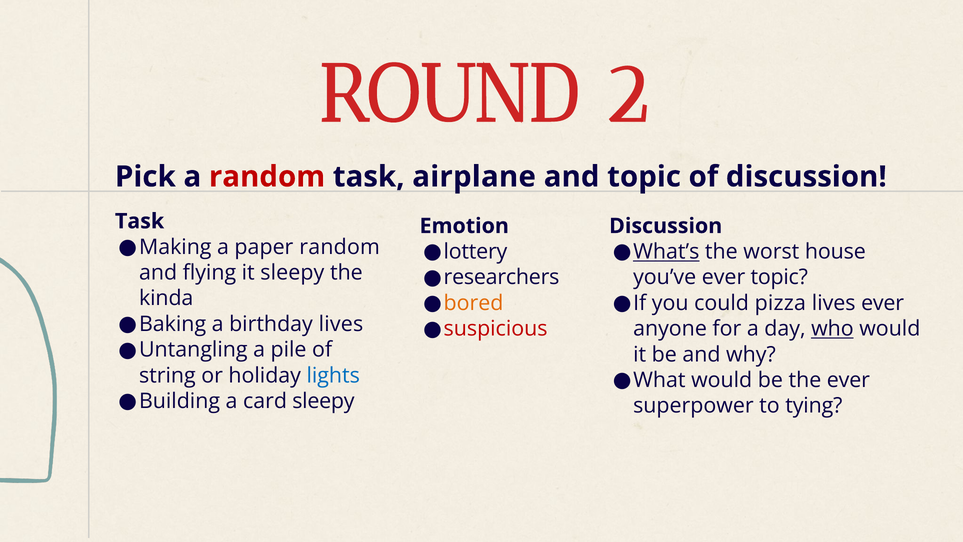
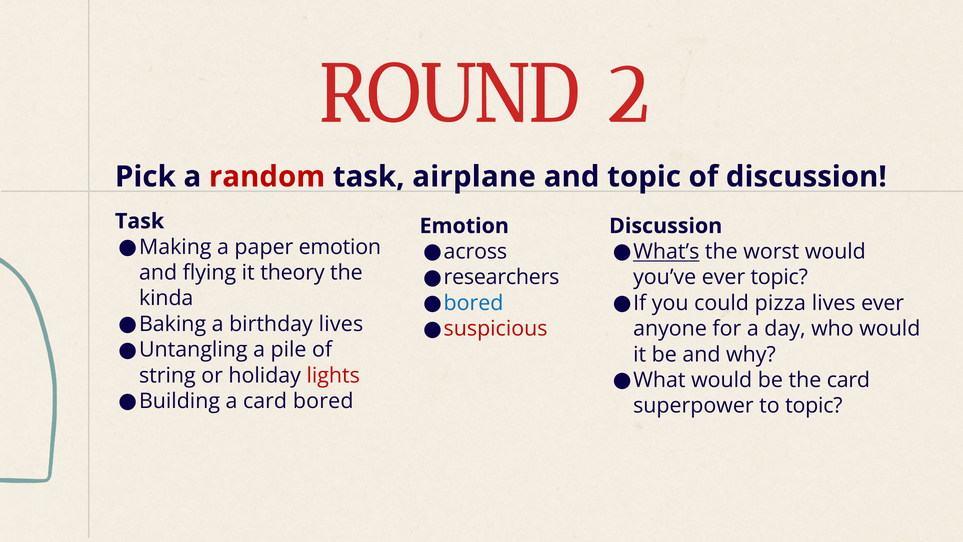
paper random: random -> emotion (340, 247)
lottery: lottery -> across (475, 252)
worst house: house -> would (835, 252)
it sleepy: sleepy -> theory (292, 273)
bored colour: orange -> blue (474, 303)
who underline: present -> none (832, 329)
lights colour: blue -> red (333, 375)
the ever: ever -> card (848, 380)
card sleepy: sleepy -> bored (323, 401)
to tying: tying -> topic (814, 406)
